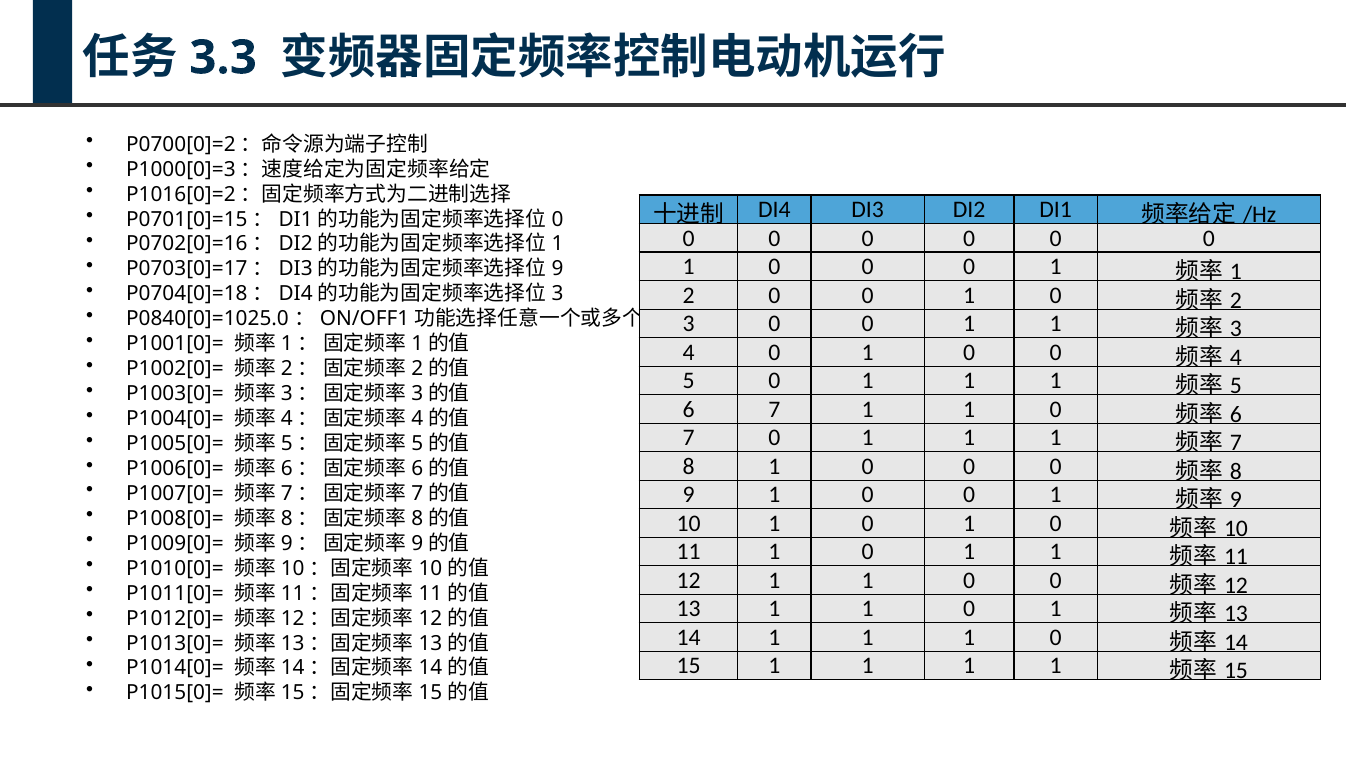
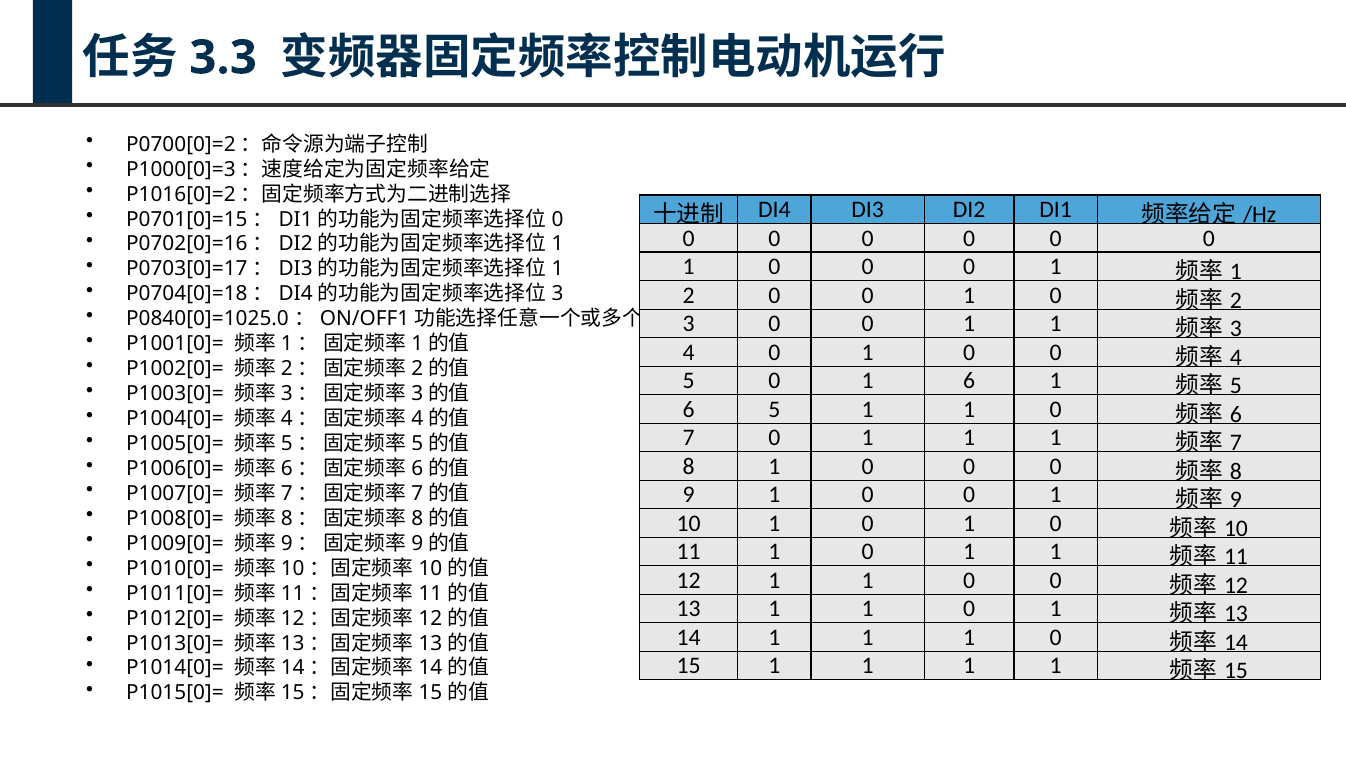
9: 9 -> 1 (558, 269)
5 0 1 1: 1 -> 6 (969, 381)
7: 7 -> 5 (774, 409)
